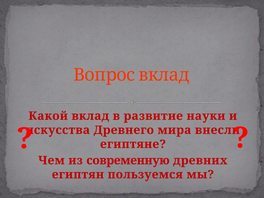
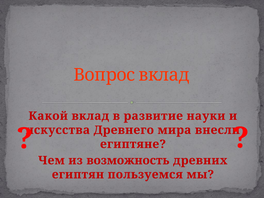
современную: современную -> возможность (128, 160)
